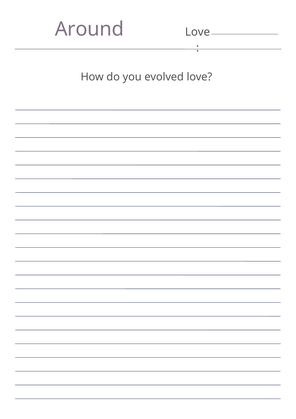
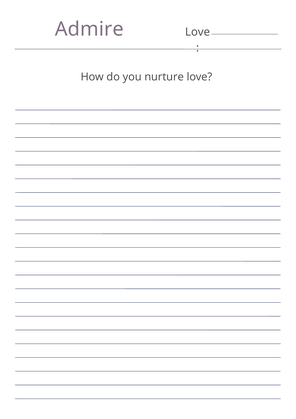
Around: Around -> Admire (89, 29)
evolved: evolved -> nurture (164, 77)
